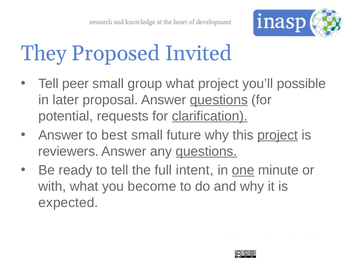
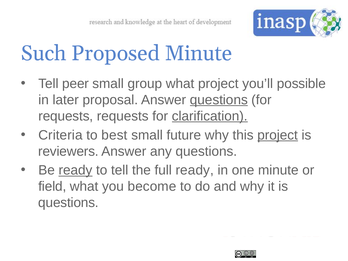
They: They -> Such (44, 53)
Proposed Invited: Invited -> Minute (198, 53)
potential: potential -> requests (66, 116)
Answer: Answer -> Criteria (60, 135)
questions underline: present -> none (206, 151)
ready underline: none -> present (76, 170)
full intent: intent -> ready (195, 170)
one underline: present -> none (243, 170)
with: with -> field (52, 187)
expected: expected -> questions (68, 203)
